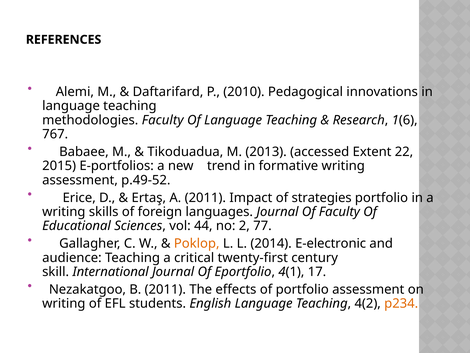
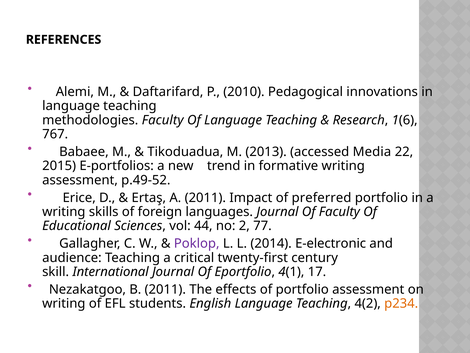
Extent: Extent -> Media (372, 152)
strategies: strategies -> preferred (322, 197)
Poklop colour: orange -> purple (197, 243)
